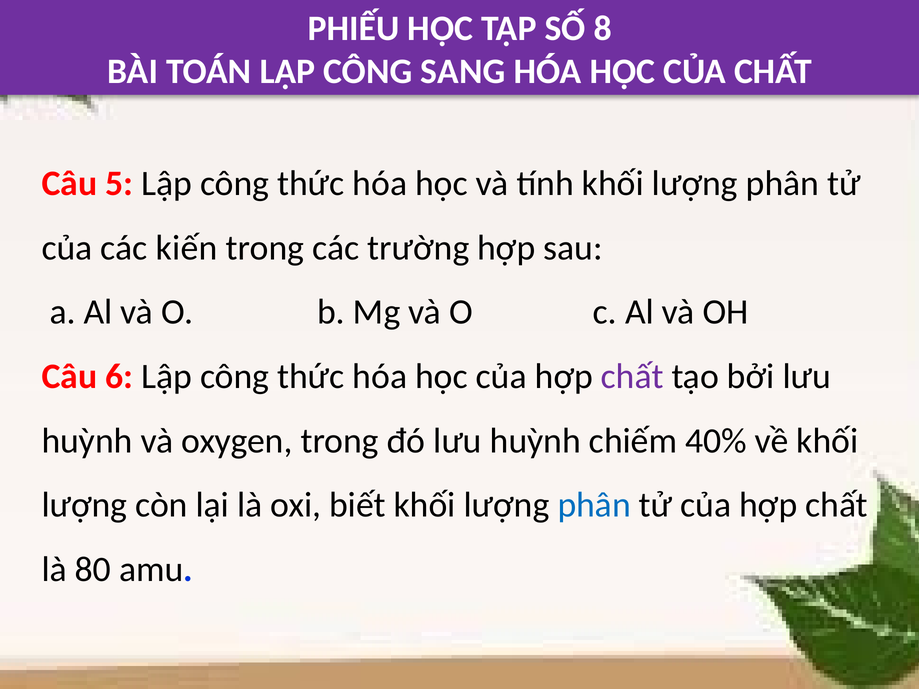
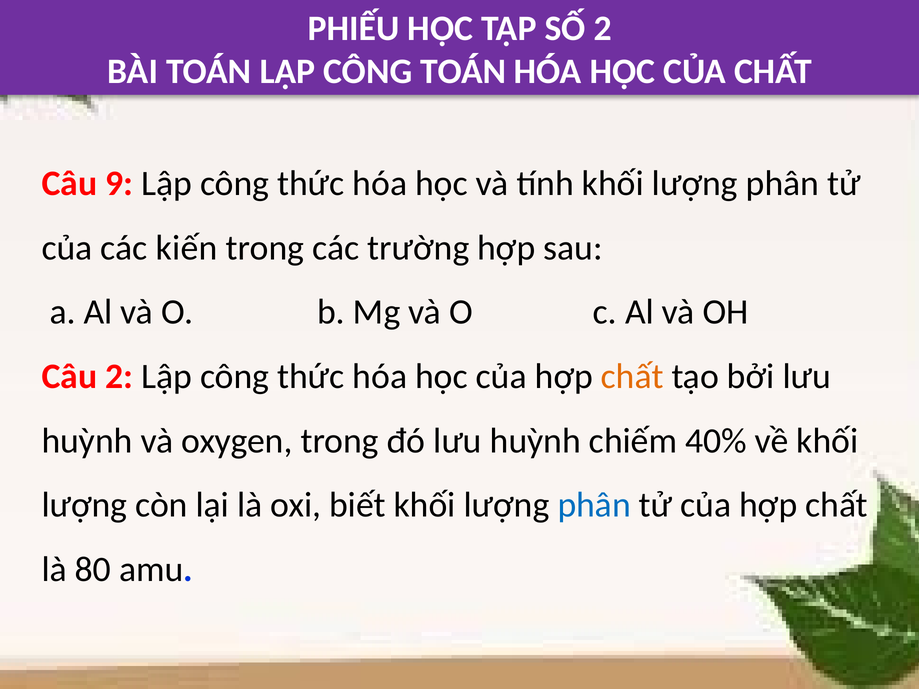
SỐ 8: 8 -> 2 (603, 28)
CÔNG SANG: SANG -> TOÁN (463, 71)
5: 5 -> 9 (119, 183)
Câu 6: 6 -> 2 (119, 377)
chất colour: purple -> orange (632, 377)
